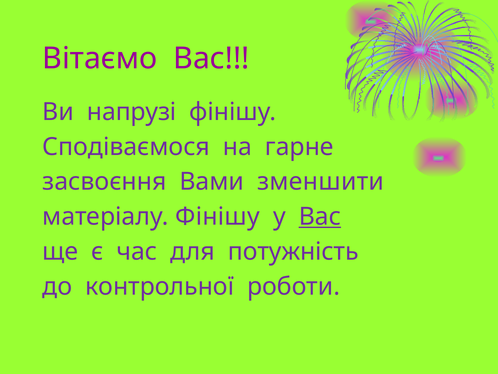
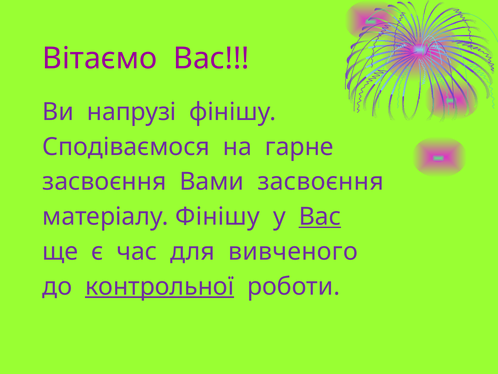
Вами зменшити: зменшити -> засвоєння (321, 181)
потужність: потужність -> вивченого (293, 251)
контрольної underline: none -> present (160, 286)
